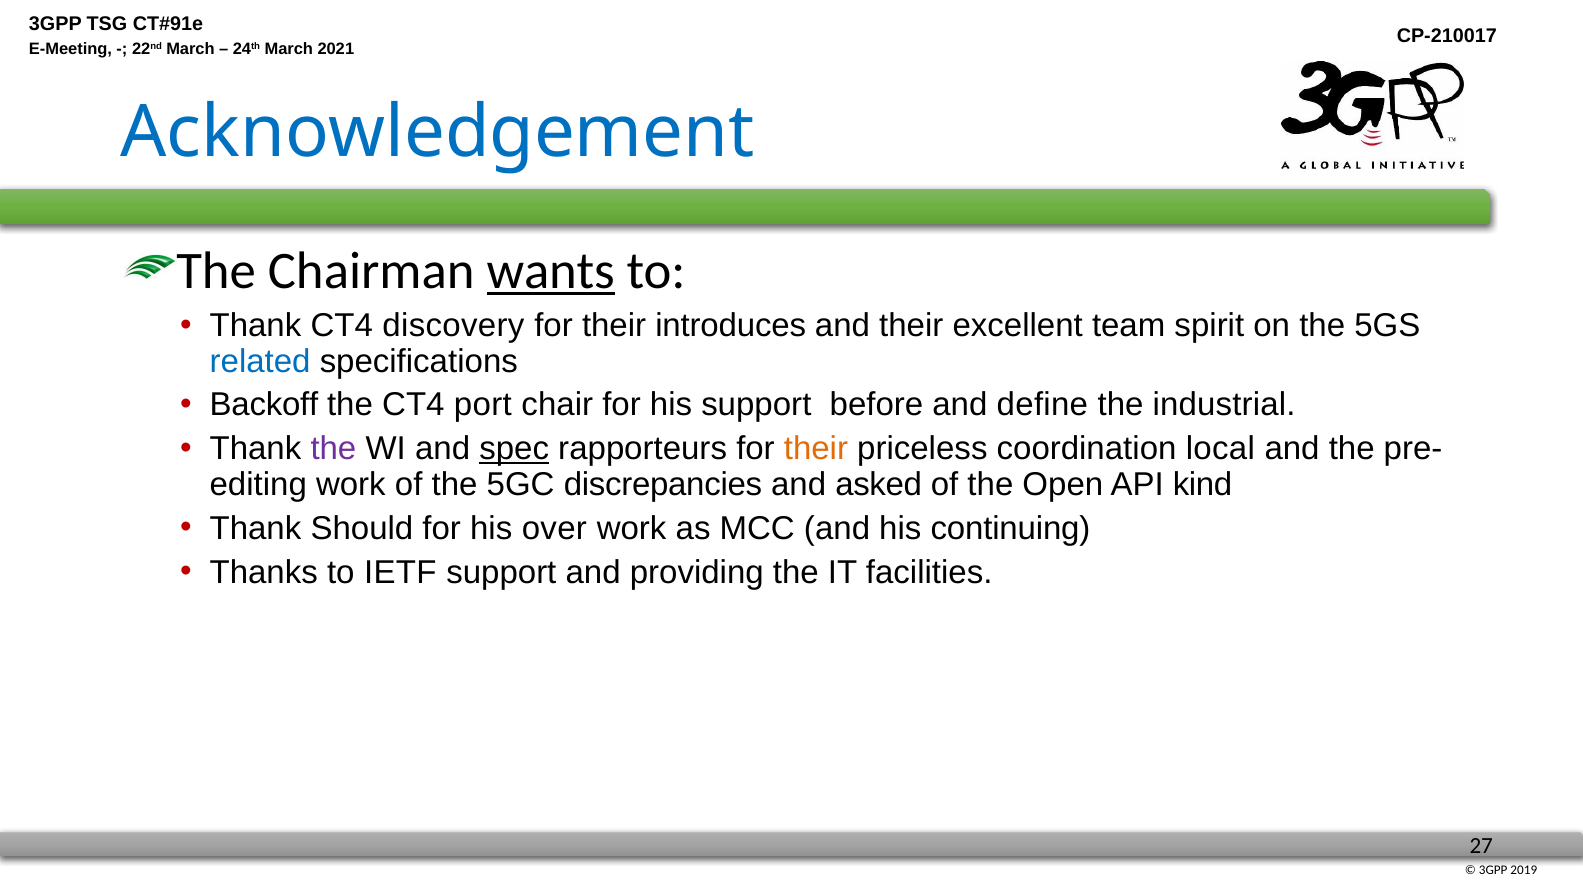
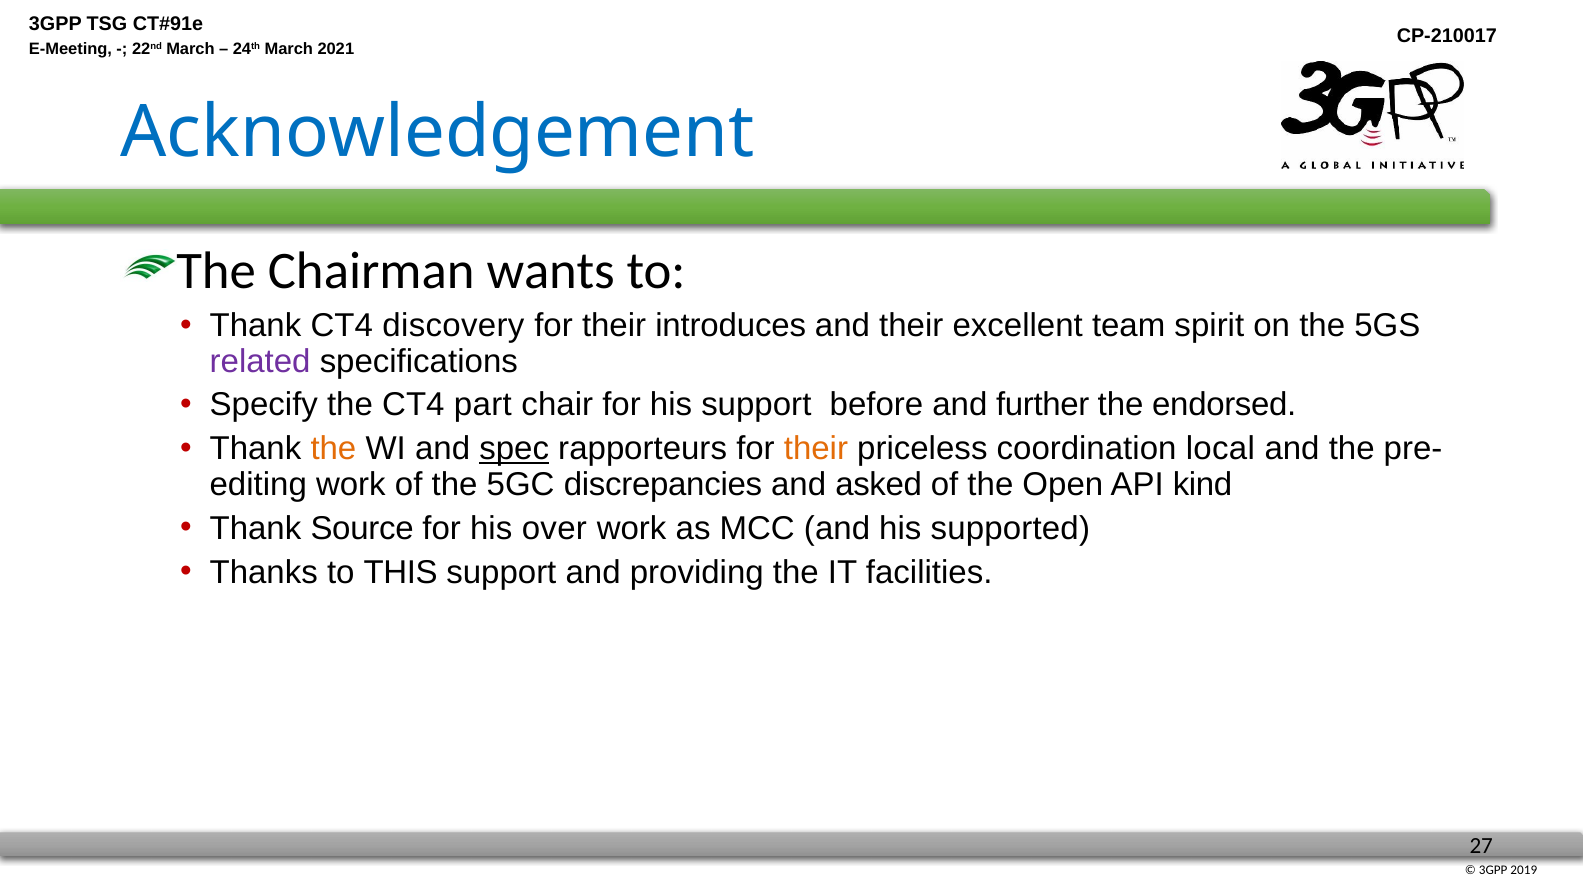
wants underline: present -> none (551, 271)
related colour: blue -> purple (260, 361)
Backoff: Backoff -> Specify (264, 405)
port: port -> part (483, 405)
define: define -> further (1043, 405)
industrial: industrial -> endorsed (1224, 405)
the colour: purple -> orange (333, 449)
Should: Should -> Source (362, 529)
continuing: continuing -> supported (1010, 529)
IETF: IETF -> THIS (401, 572)
